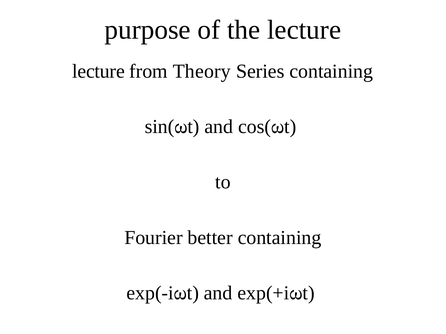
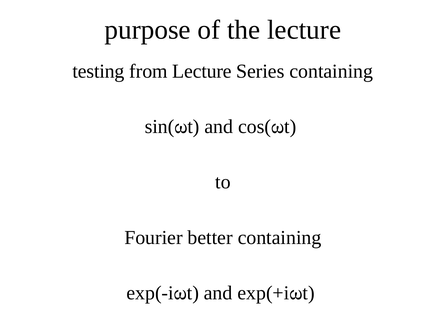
lecture: lecture -> testing (98, 71)
from Theory: Theory -> Lecture (202, 71)
